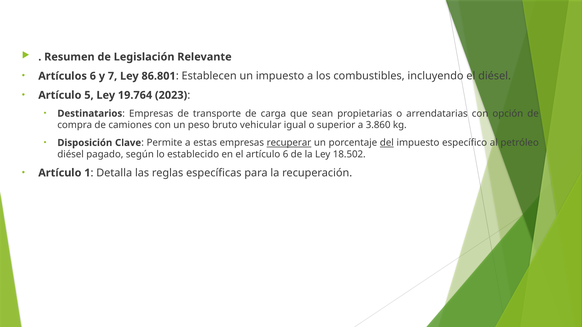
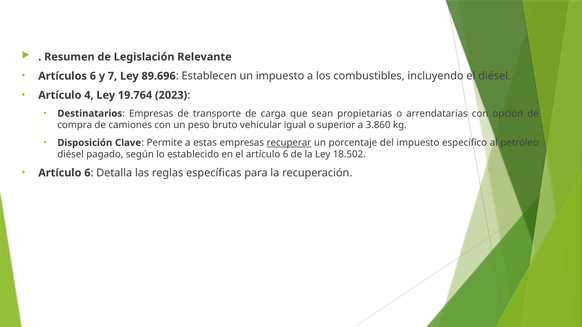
86.801: 86.801 -> 89.696 (159, 76)
5: 5 -> 4 (89, 95)
del underline: present -> none (387, 143)
1: 1 -> 6 (87, 173)
